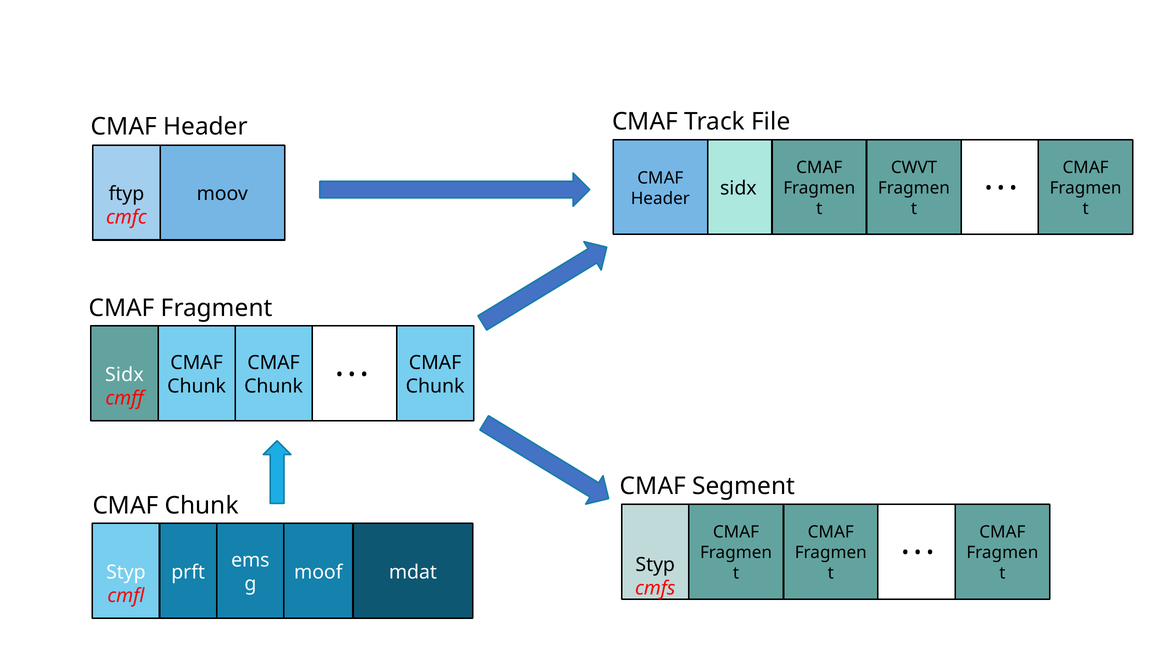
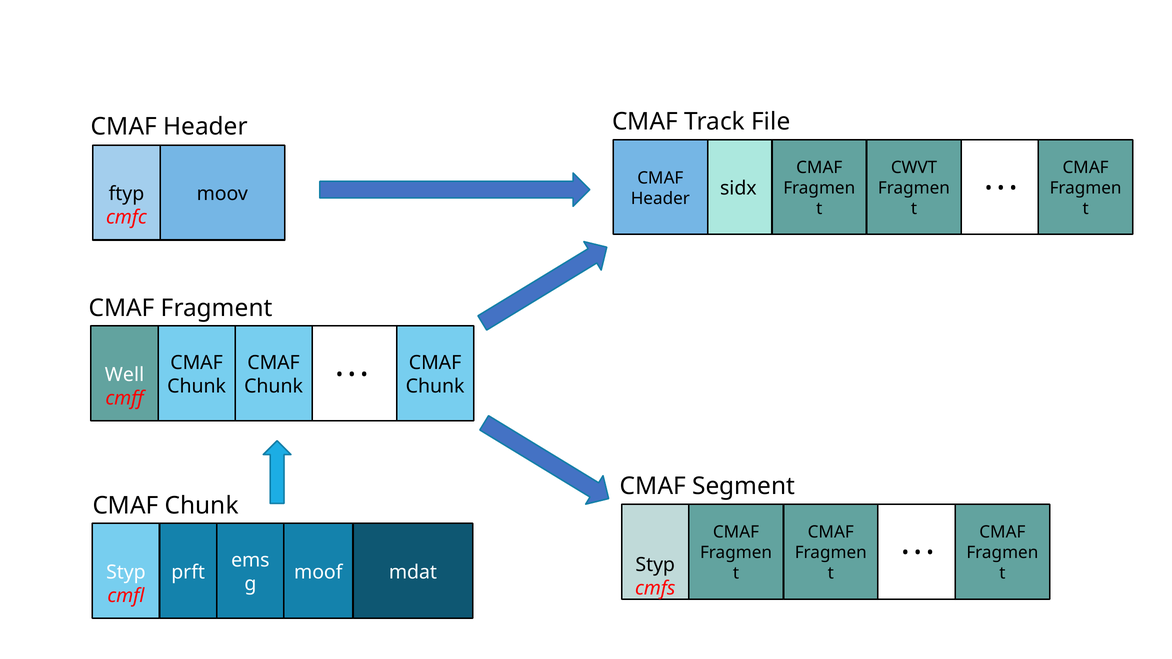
Sidx: Sidx -> Well (124, 375)
